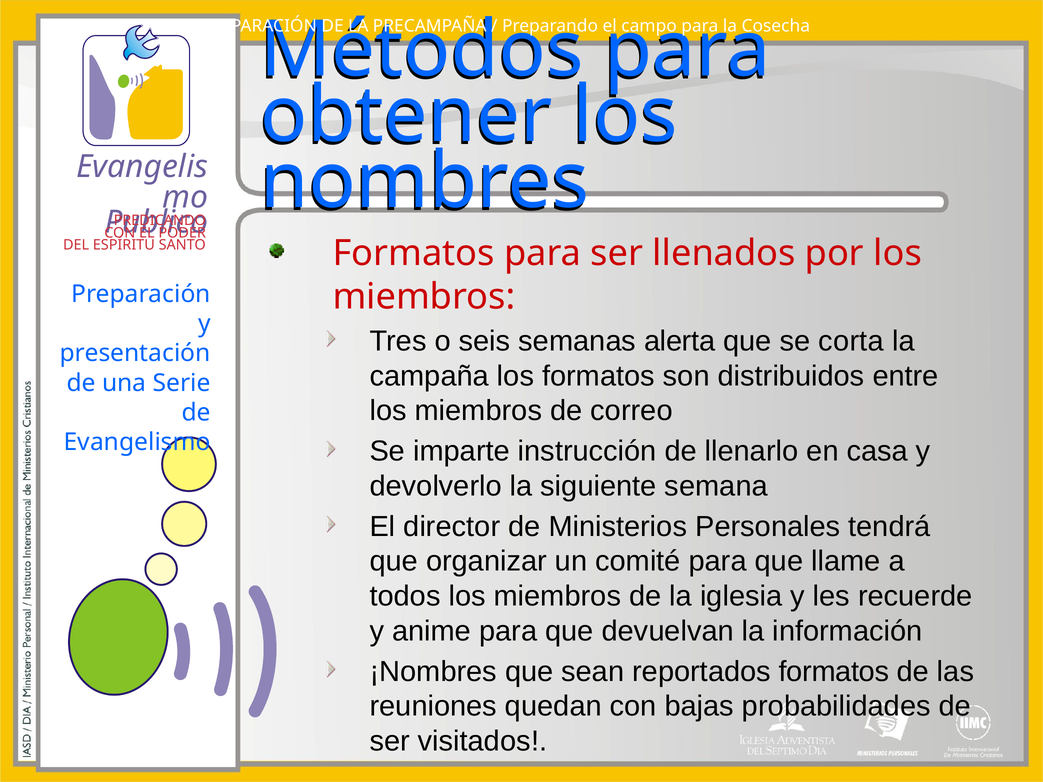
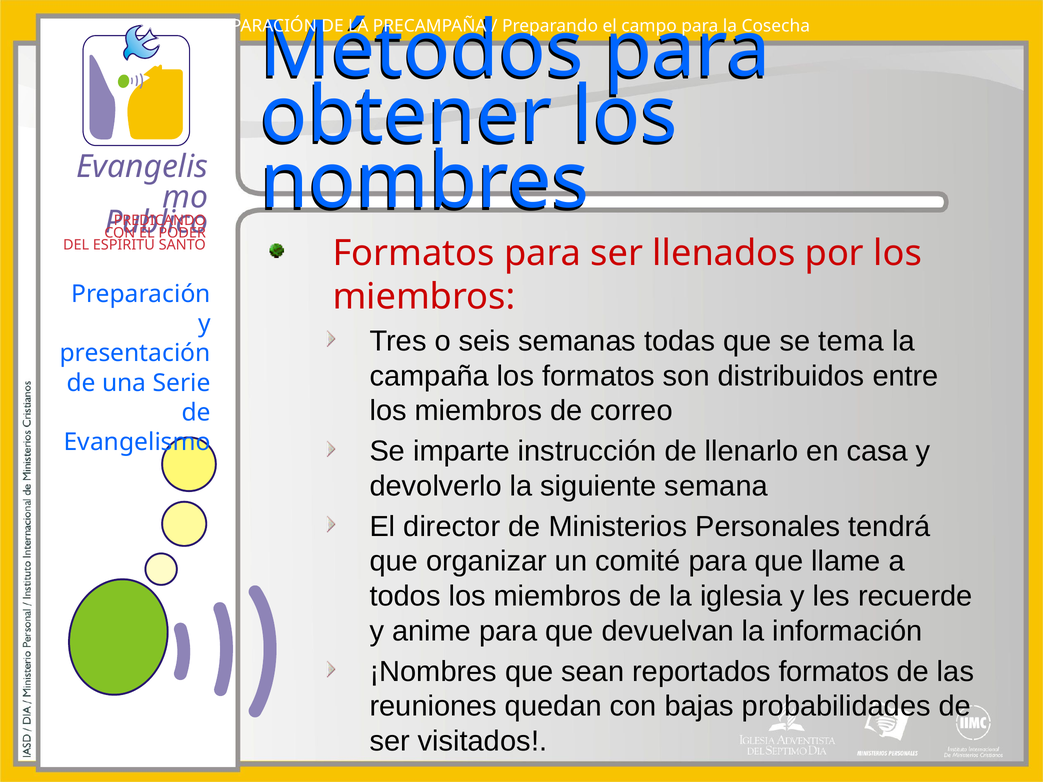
alerta: alerta -> todas (680, 341)
corta: corta -> tema (851, 341)
